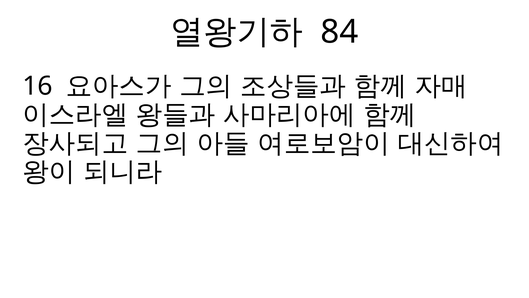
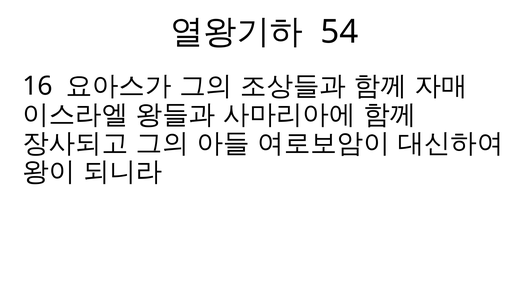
84: 84 -> 54 (340, 32)
